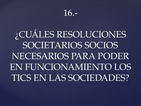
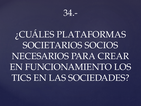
16.-: 16.- -> 34.- (70, 13)
RESOLUCIONES: RESOLUCIONES -> PLATAFORMAS (91, 34)
PODER: PODER -> CREAR (113, 56)
